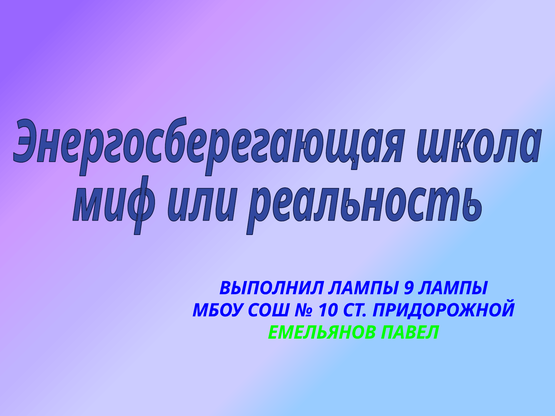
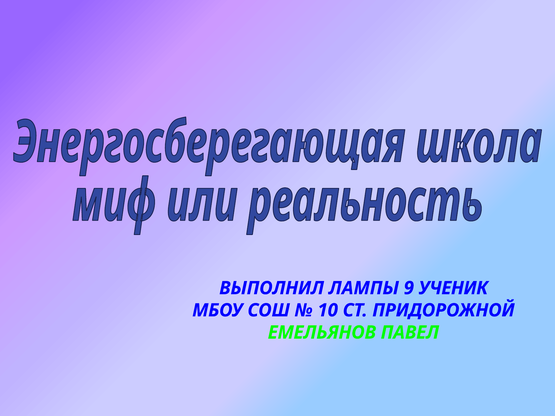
9 ЛАМПЫ: ЛАМПЫ -> УЧЕНИК (453, 288)
